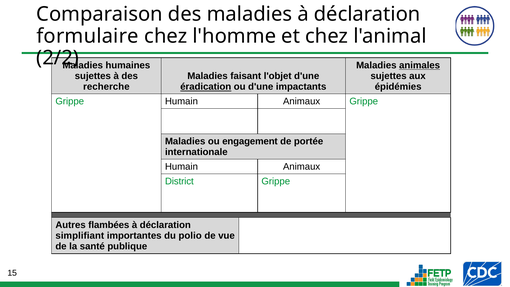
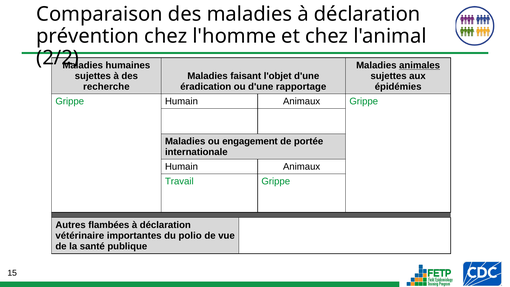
formulaire: formulaire -> prévention (88, 36)
éradication underline: present -> none (206, 87)
impactants: impactants -> rapportage (301, 87)
District: District -> Travail (179, 181)
simplifiant: simplifiant -> vétérinaire (80, 235)
